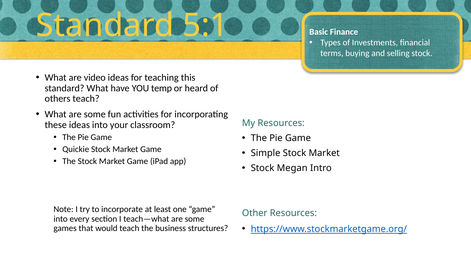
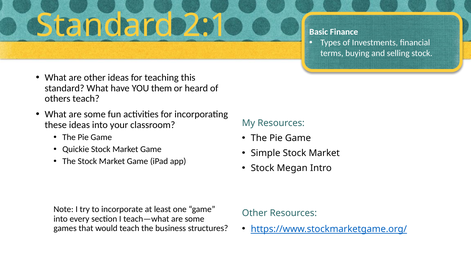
5:1: 5:1 -> 2:1 (205, 25)
are video: video -> other (95, 78)
temp: temp -> them (162, 88)
